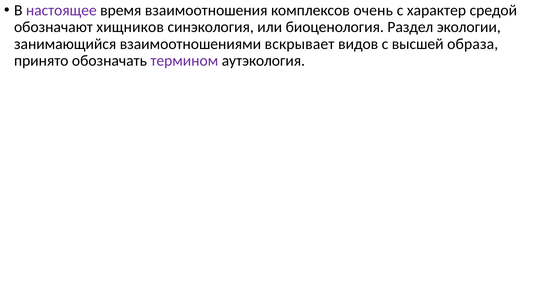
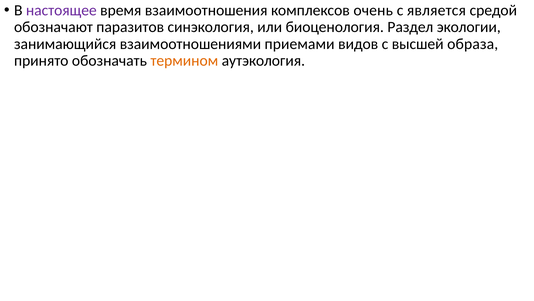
характер: характер -> является (436, 10)
хищников: хищников -> паразитов (130, 27)
вскрывает: вскрывает -> приемами (300, 44)
термином colour: purple -> orange (184, 61)
